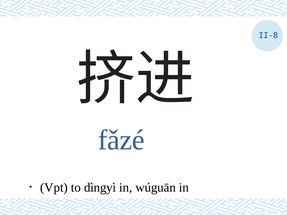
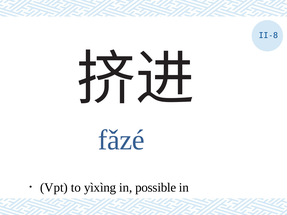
dìngyì: dìngyì -> yìxìng (100, 188)
wúguān: wúguān -> possible (156, 188)
